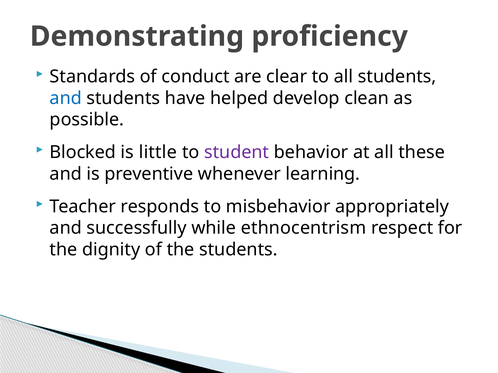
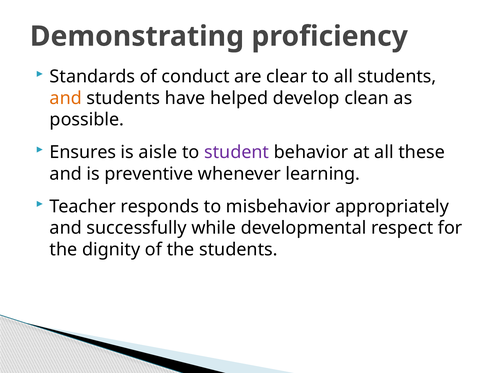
and colour: blue -> orange (66, 98)
Blocked: Blocked -> Ensures (83, 153)
little: little -> aisle (158, 153)
ethnocentrism: ethnocentrism -> developmental (304, 228)
